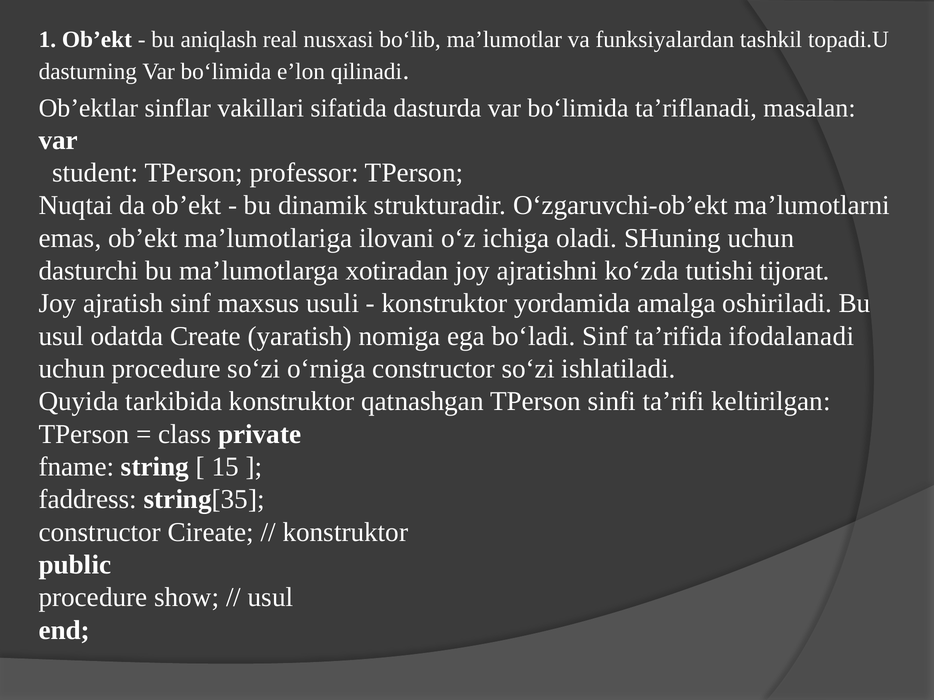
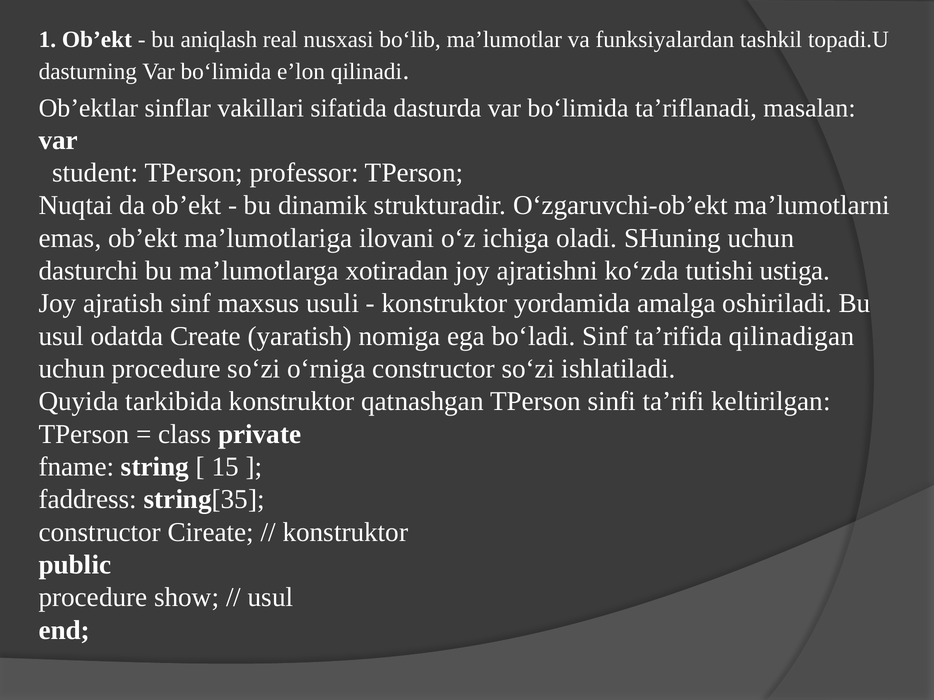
tijorat: tijorat -> ustiga (795, 271)
ifodalanadi: ifodalanadi -> qilinadigan (792, 336)
